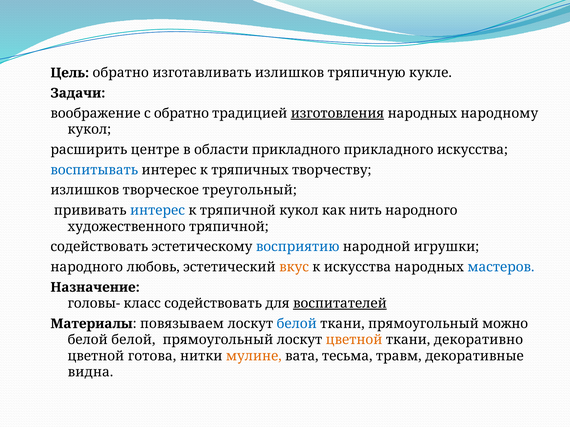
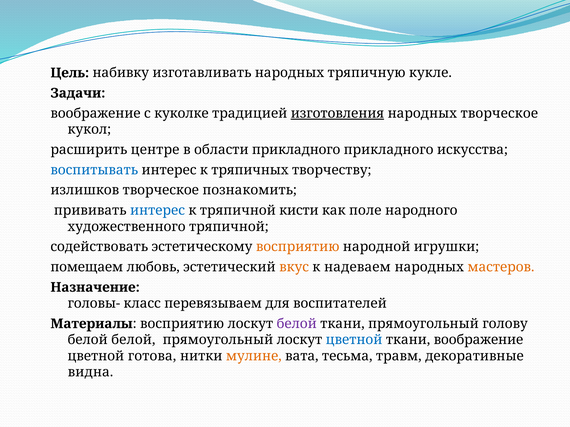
Цель обратно: обратно -> набивку (121, 73)
изготавливать излишков: излишков -> народных (290, 73)
с обратно: обратно -> куколке (181, 113)
народных народному: народному -> творческое (499, 113)
треугольный: треугольный -> познакомить (250, 190)
тряпичной кукол: кукол -> кисти (299, 211)
нить: нить -> поле (365, 211)
восприятию colour: blue -> orange (298, 247)
народного: народного -> помещаем (87, 267)
к искусства: искусства -> надеваем (357, 267)
мастеров colour: blue -> orange (501, 267)
класс содействовать: содействовать -> перевязываем (213, 304)
воспитателей underline: present -> none (340, 304)
Материалы повязываем: повязываем -> восприятию (182, 324)
белой colour: blue -> purple (297, 324)
можно: можно -> голову (505, 324)
цветной colour: orange -> blue (354, 340)
ткани декоративно: декоративно -> воображение (478, 340)
